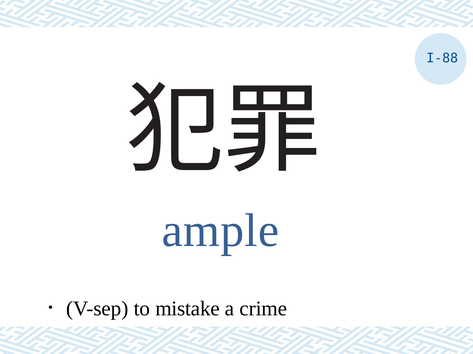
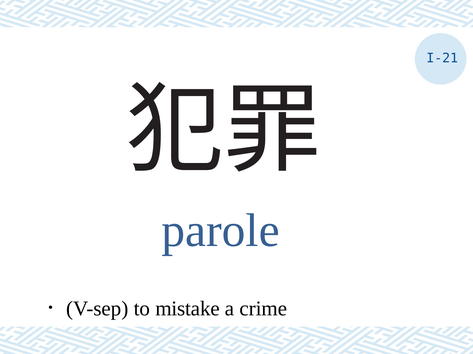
I-88: I-88 -> I-21 (442, 58)
ample: ample -> parole (221, 231)
